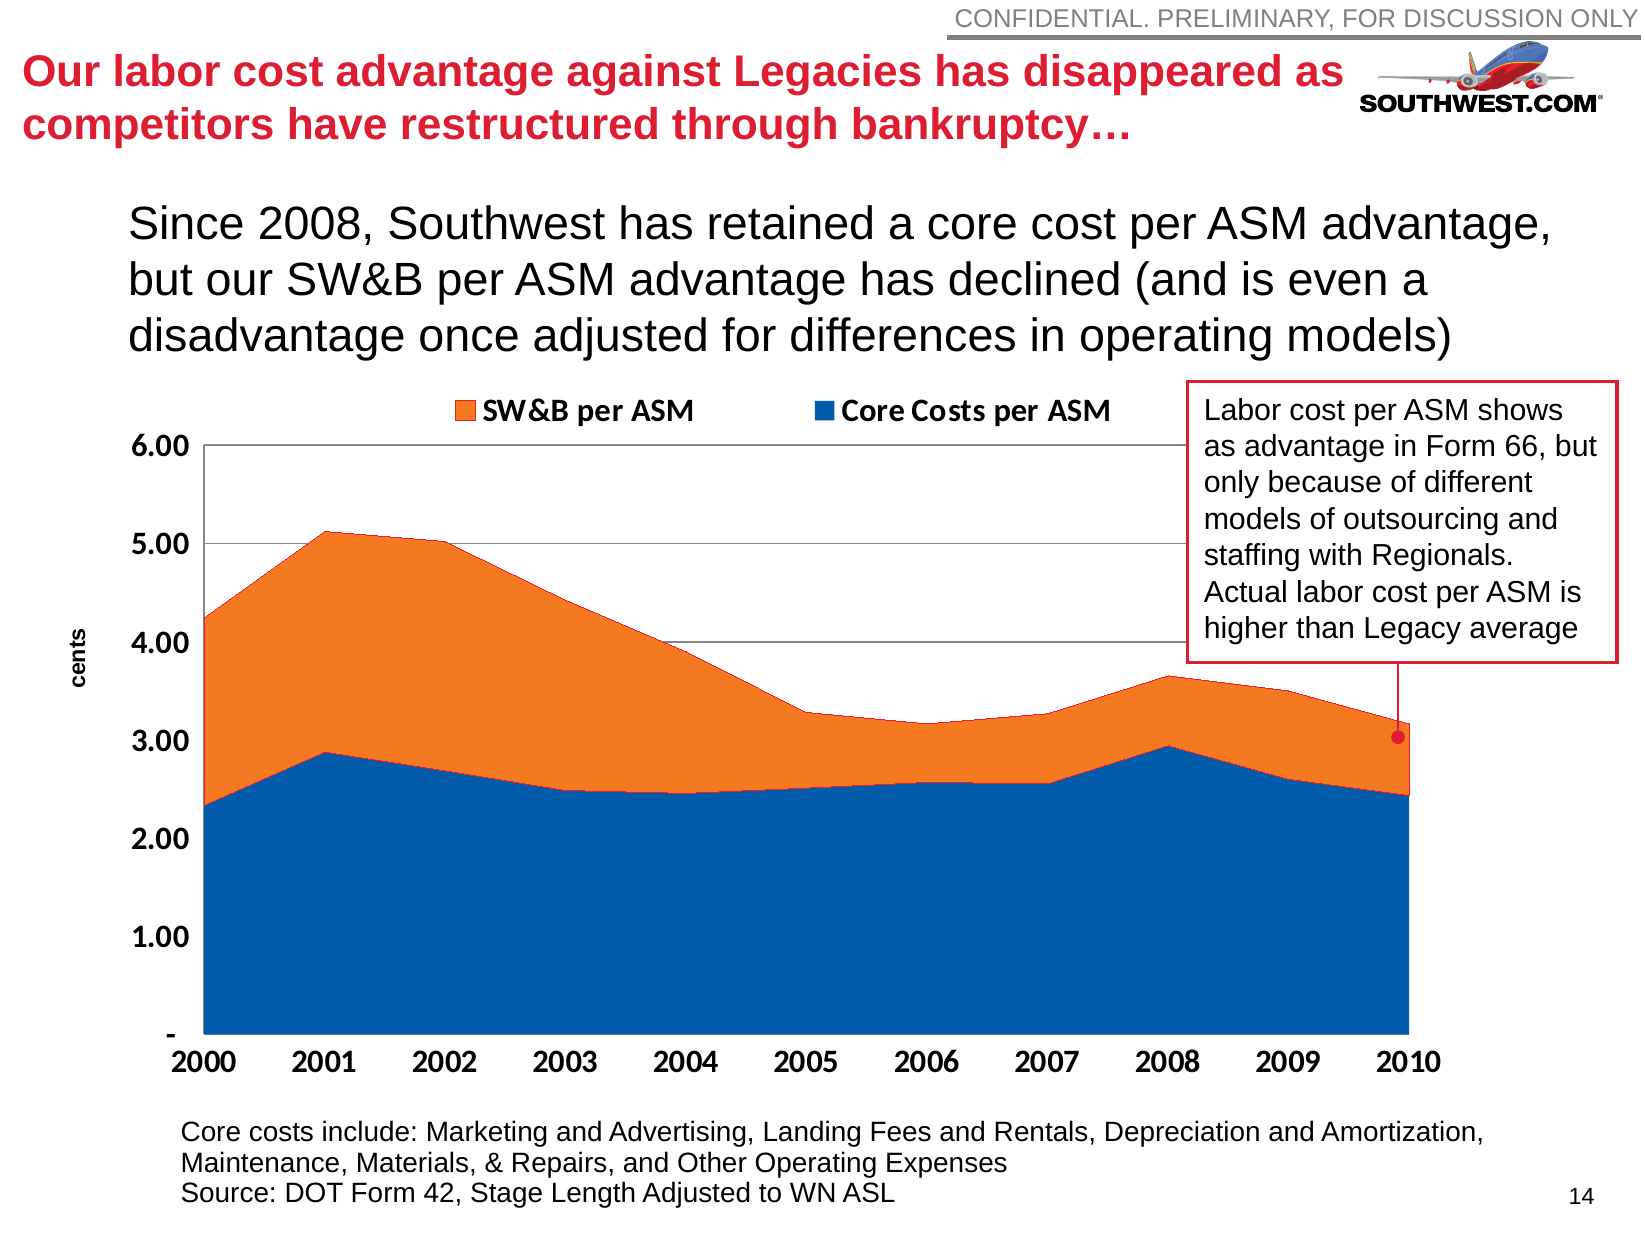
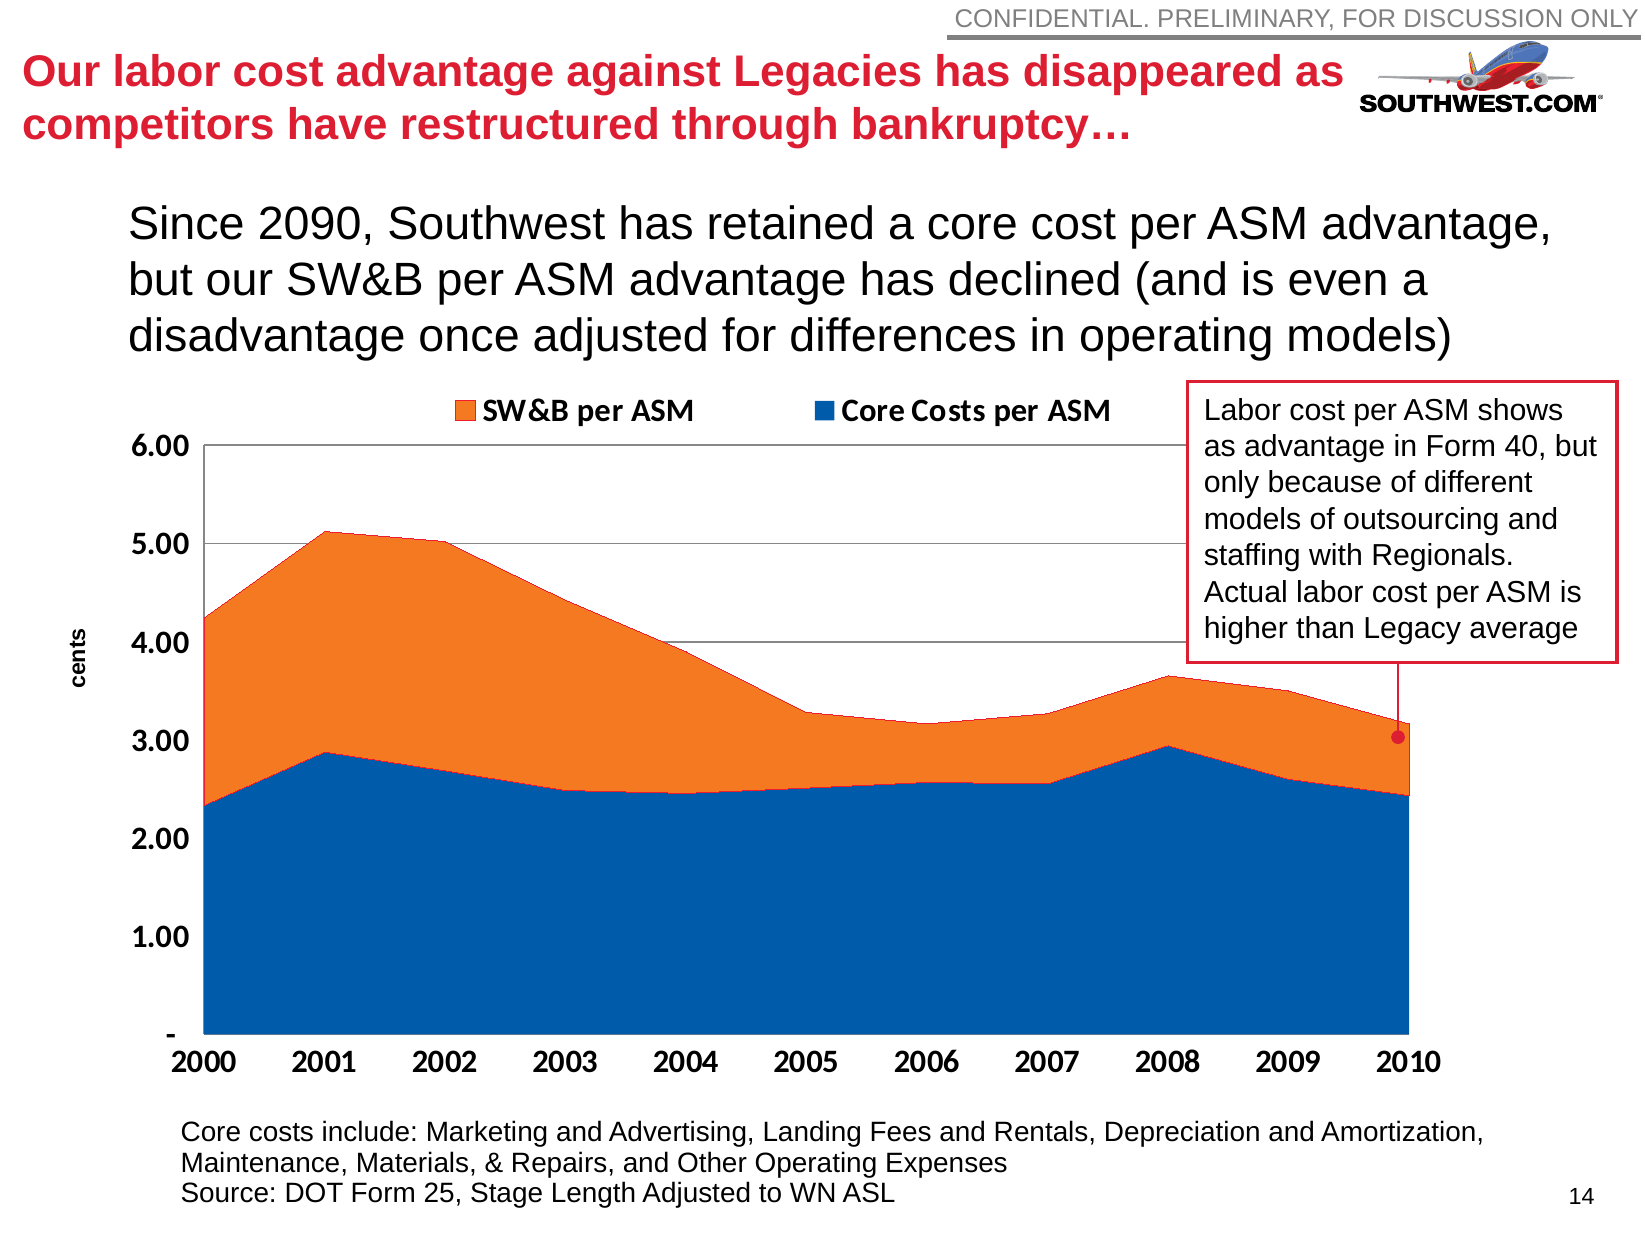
Since 2008: 2008 -> 2090 (316, 224)
66: 66 -> 40 (1526, 446)
42: 42 -> 25 (443, 1193)
